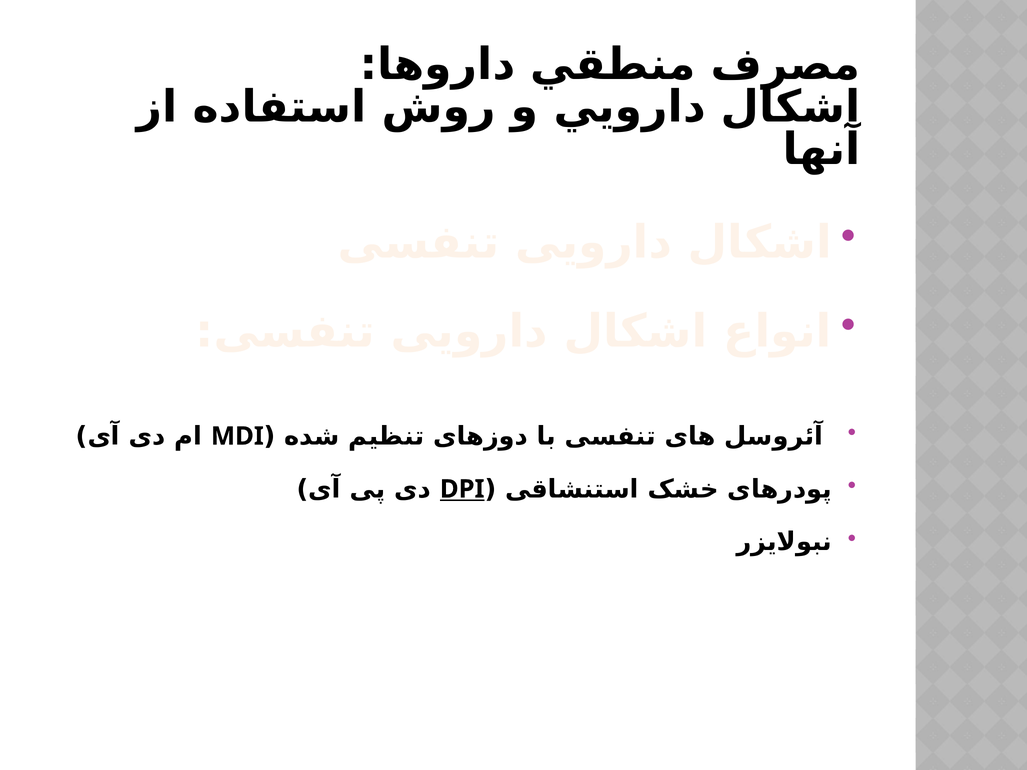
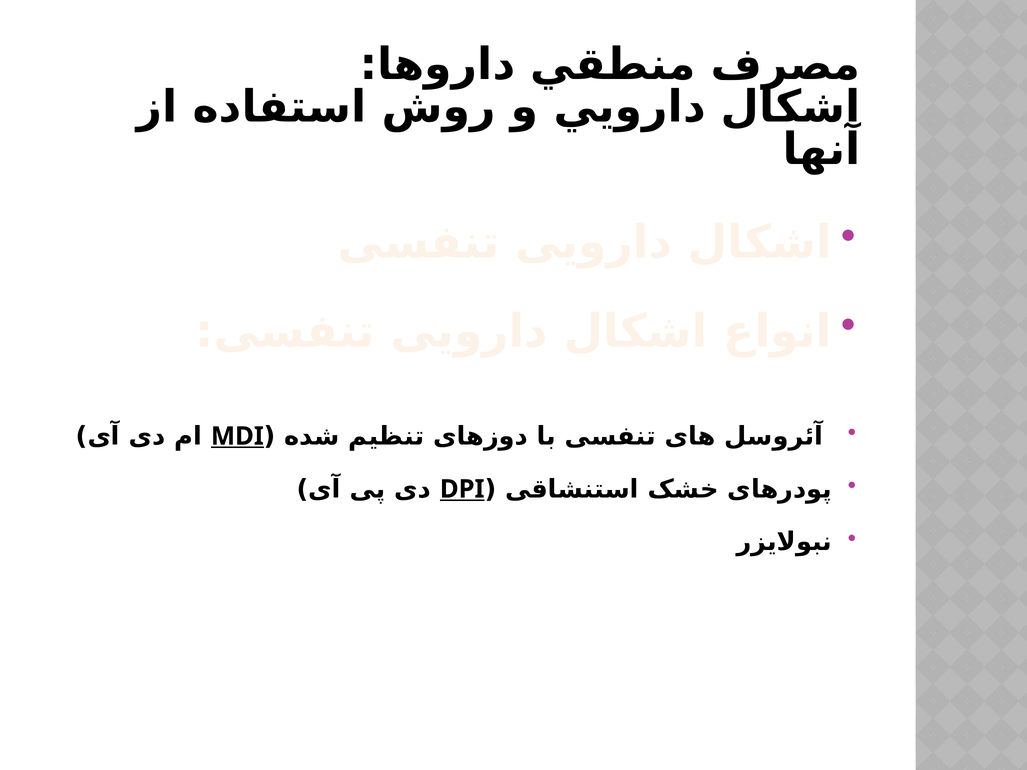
MDI underline: none -> present (237, 436)
